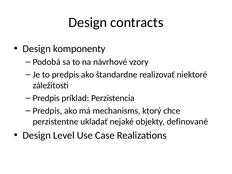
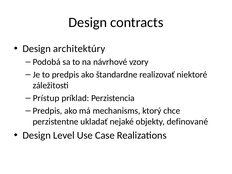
komponenty: komponenty -> architektúry (79, 49)
Predpis: Predpis -> Prístup (46, 98)
